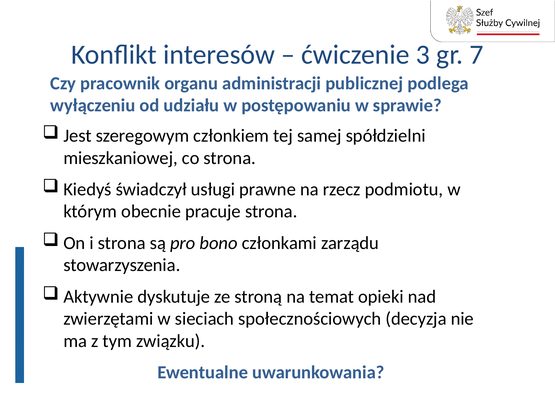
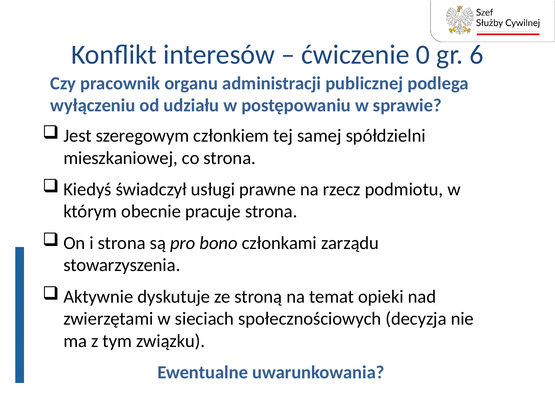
3: 3 -> 0 (423, 55)
7: 7 -> 6 (476, 55)
